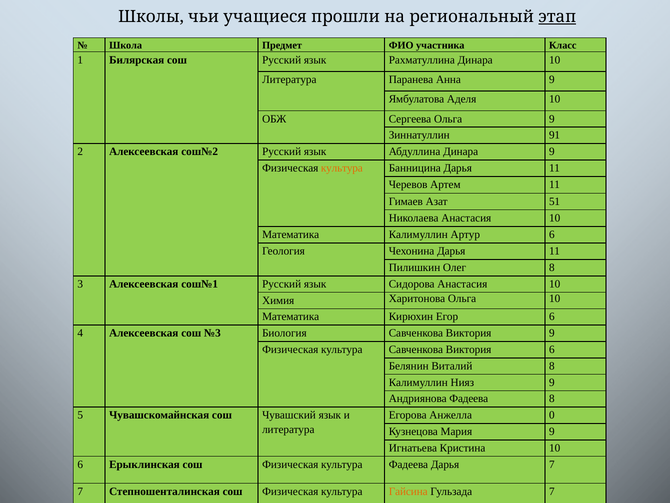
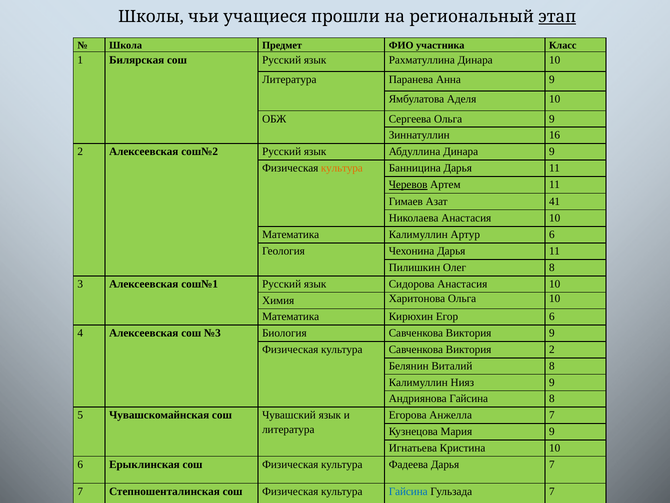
91: 91 -> 16 (555, 135)
Черевов underline: none -> present (408, 184)
51: 51 -> 41 (555, 201)
Виктория 6: 6 -> 2 (552, 349)
Андриянова Фадеева: Фадеева -> Гайсина (469, 398)
Анжелла 0: 0 -> 7 (552, 415)
Гайсина colour: orange -> blue (408, 491)
